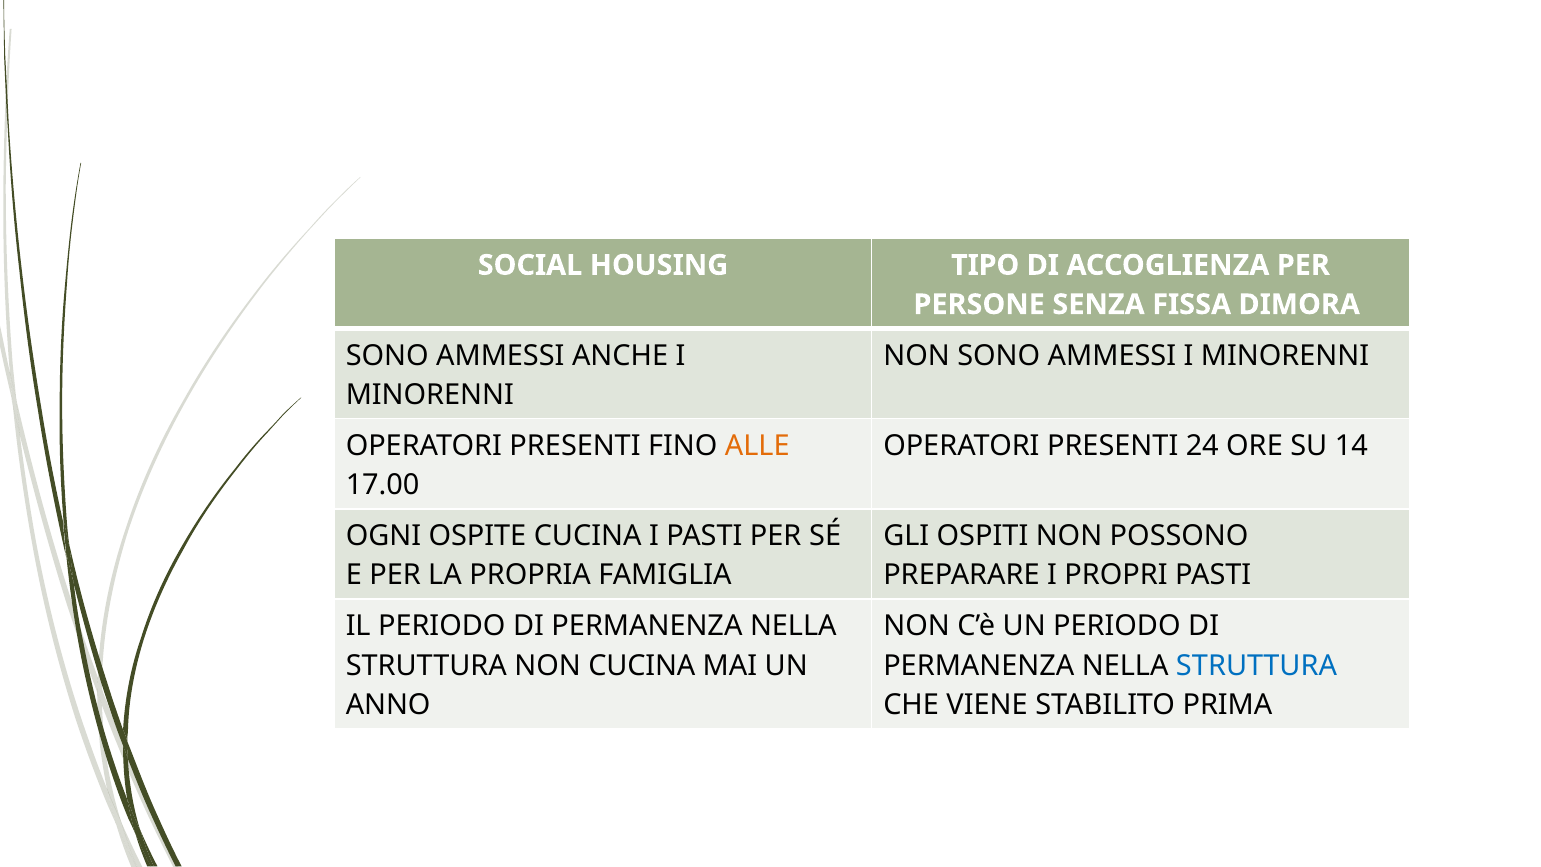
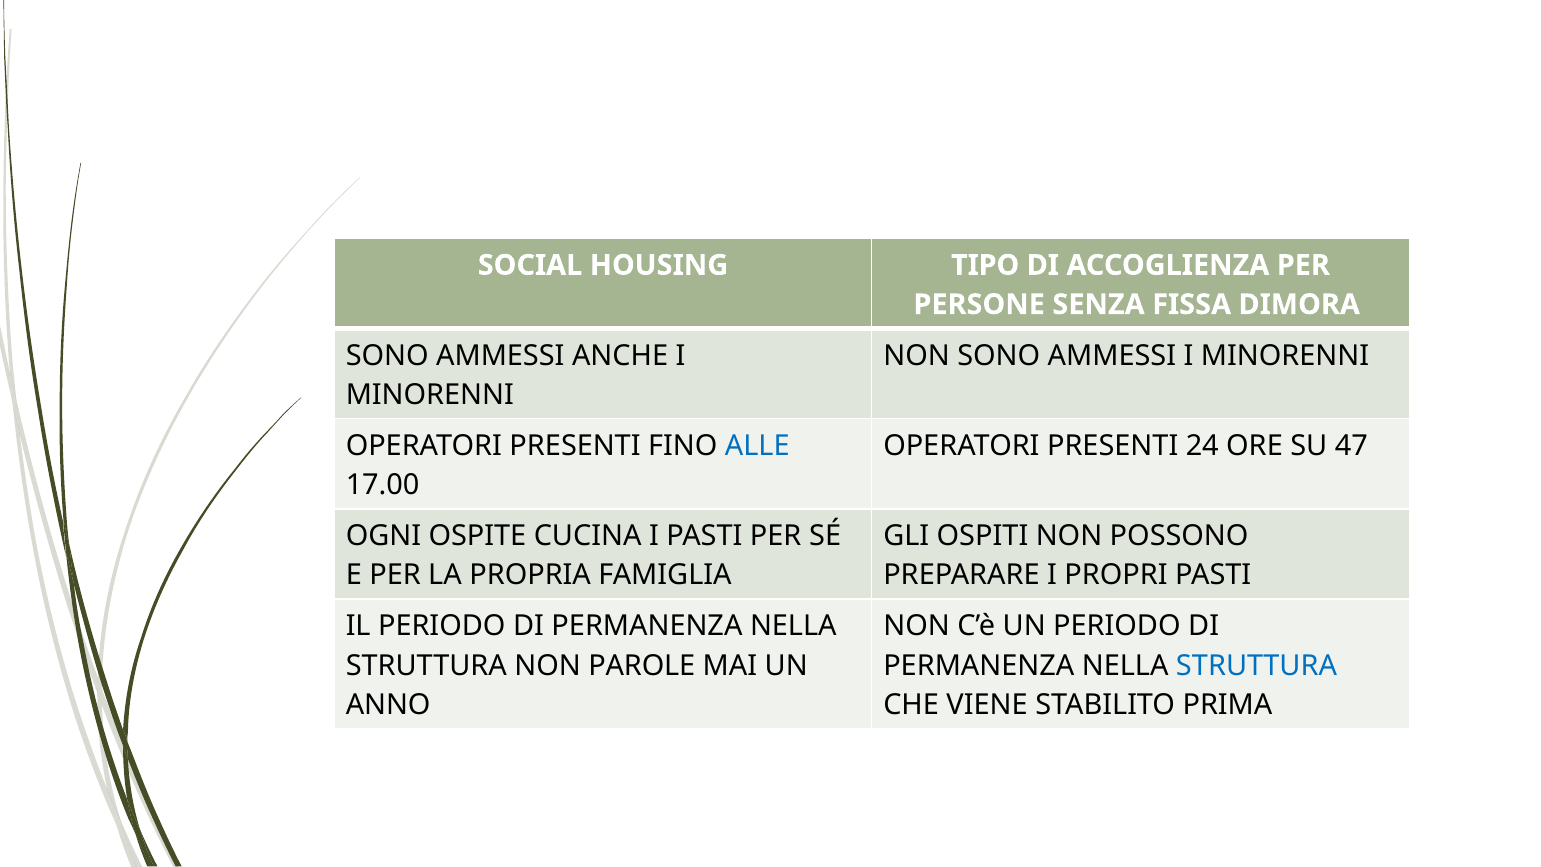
ALLE colour: orange -> blue (757, 446)
14: 14 -> 47 (1351, 446)
NON CUCINA: CUCINA -> PAROLE (642, 665)
